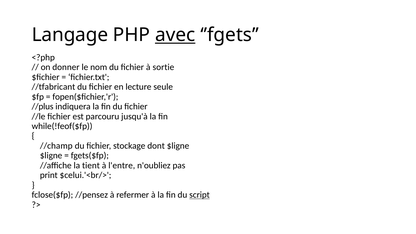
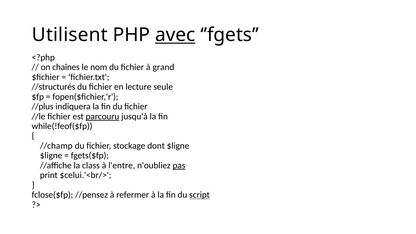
Langage: Langage -> Utilisent (70, 35)
donner: donner -> chaînes (66, 67)
sortie: sortie -> grand (163, 67)
//tfabricant: //tfabricant -> //structurés (54, 87)
parcouru underline: none -> present (102, 116)
tient: tient -> class (91, 165)
pas underline: none -> present (179, 165)
